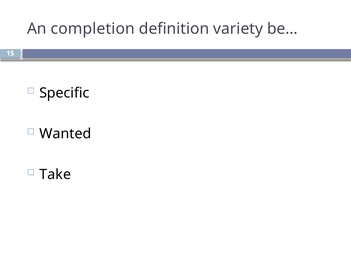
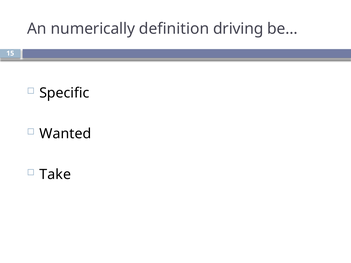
completion: completion -> numerically (93, 29)
variety: variety -> driving (238, 29)
